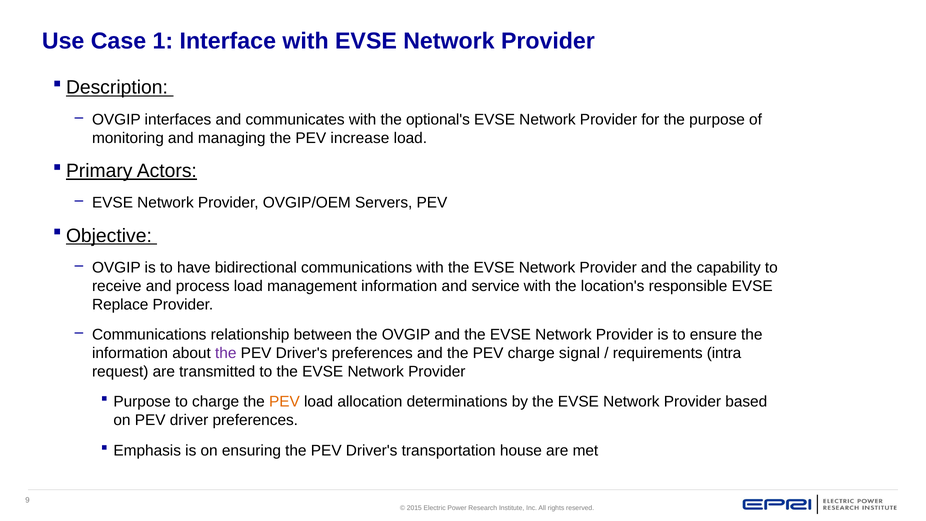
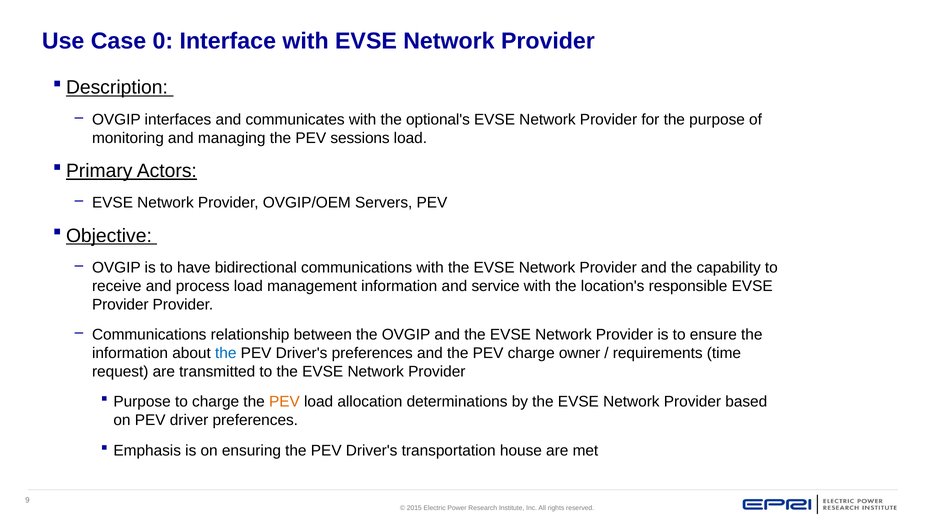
1: 1 -> 0 (163, 41)
increase: increase -> sessions (360, 138)
Replace: Replace -> Provider (120, 305)
the colour: purple -> blue (226, 353)
signal: signal -> owner (580, 353)
intra: intra -> time (724, 353)
